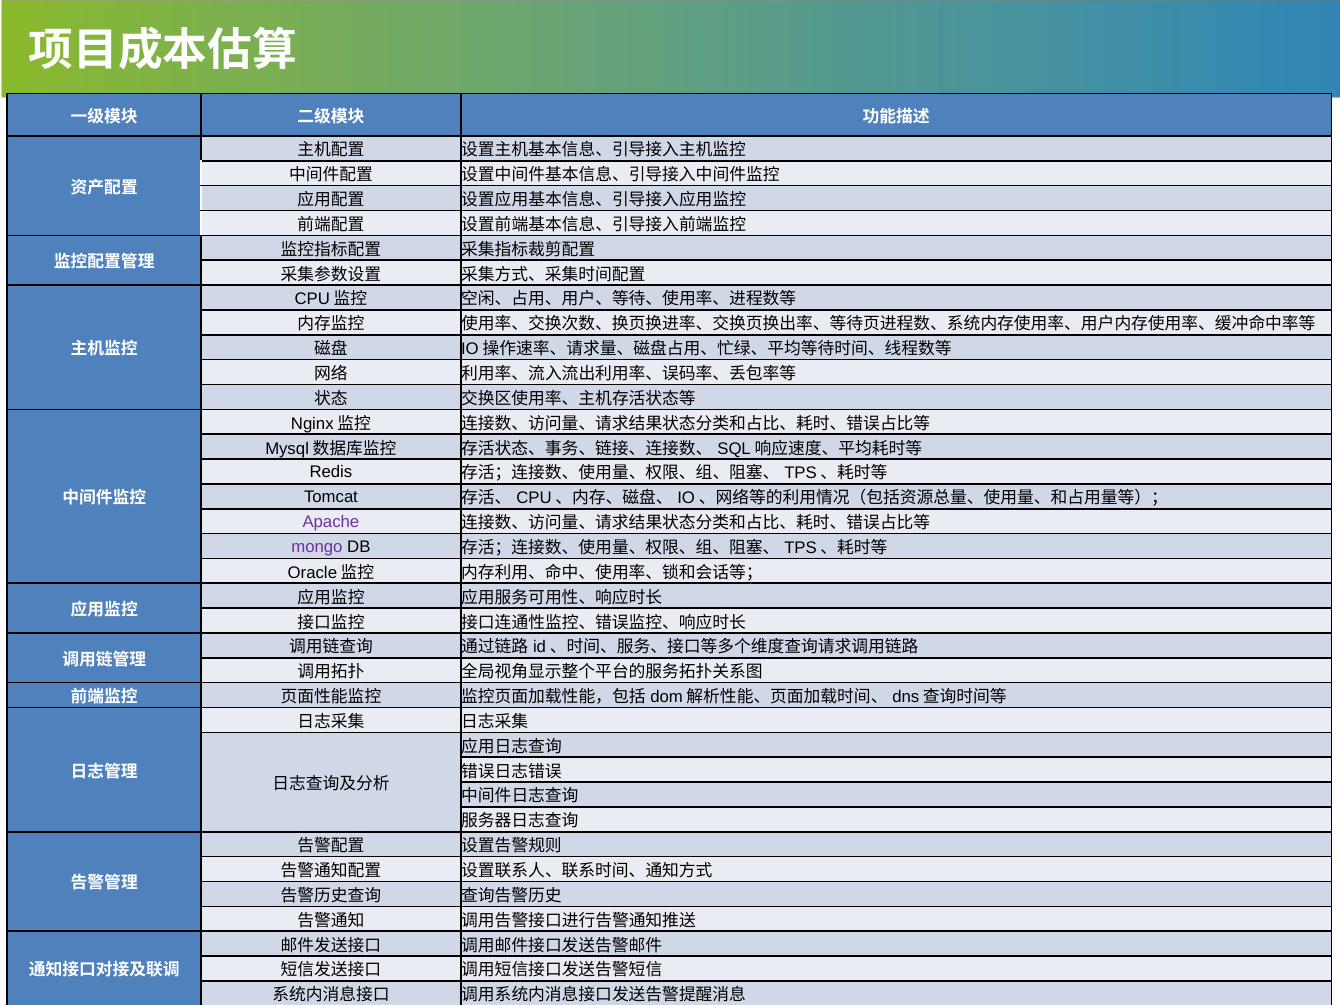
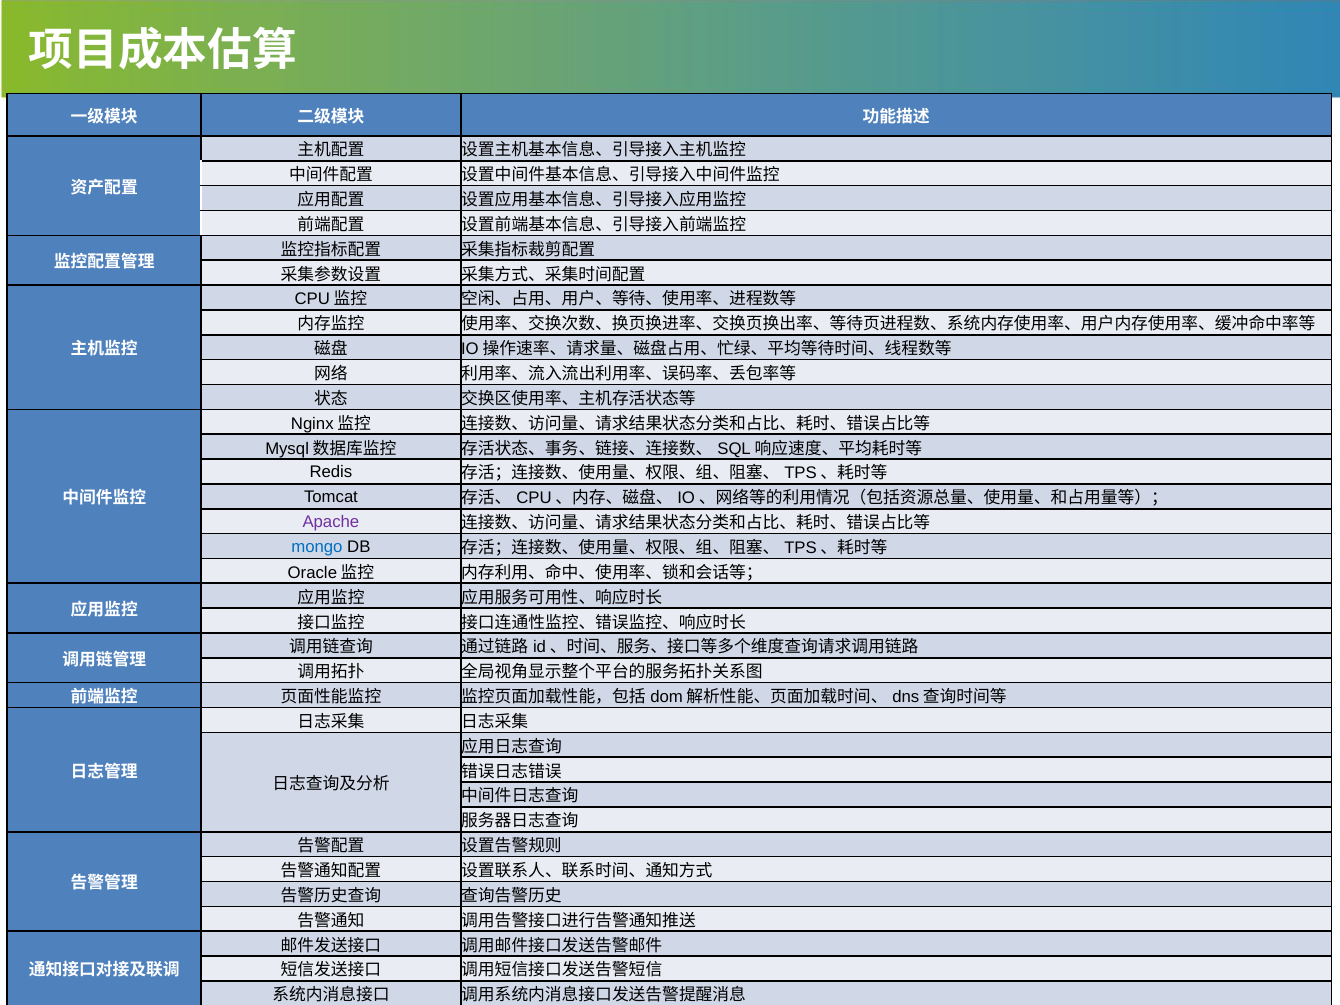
mongo colour: purple -> blue (317, 547)
